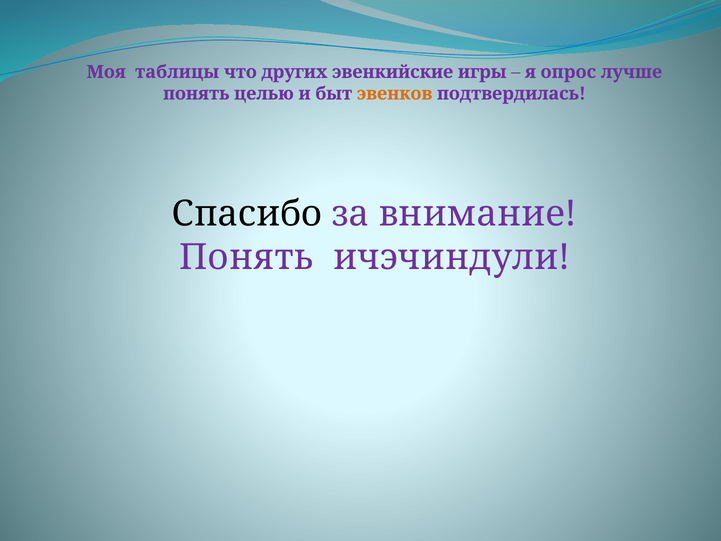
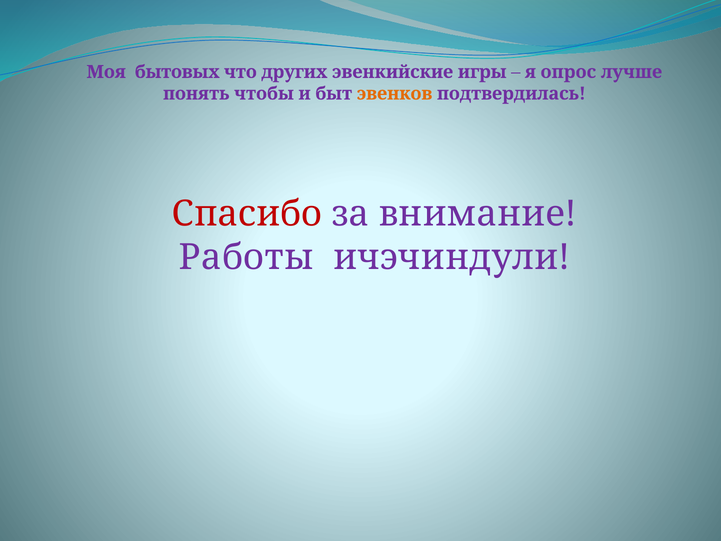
таблицы: таблицы -> бытовых (177, 72)
целью: целью -> чтобы (264, 94)
Спасибо colour: black -> red (247, 214)
Понять: Понять -> Работы (246, 257)
